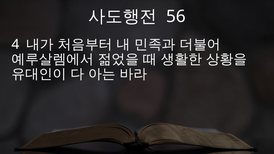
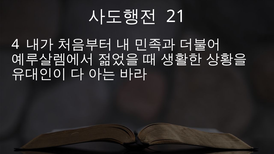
56: 56 -> 21 (176, 16)
